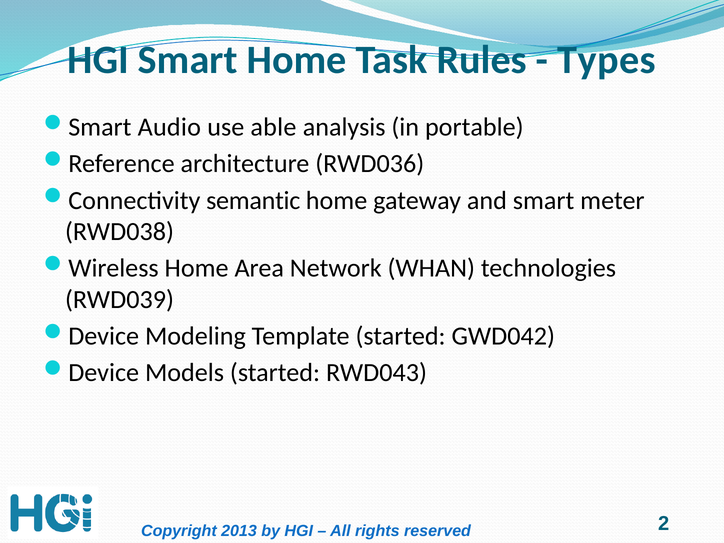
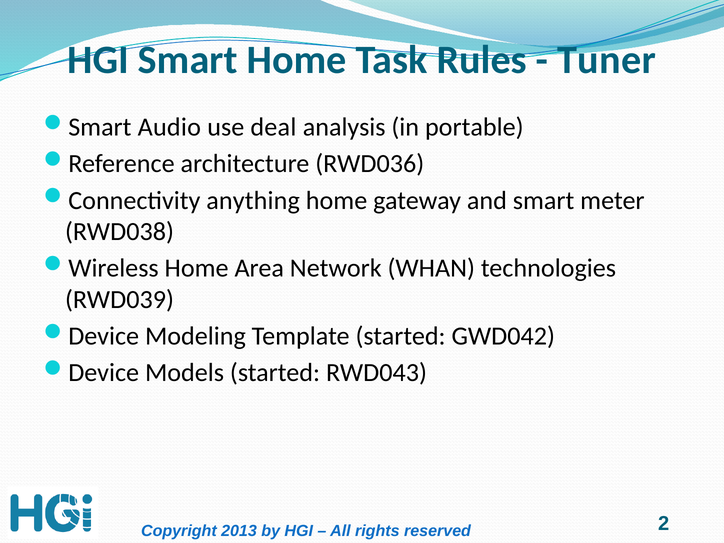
Types: Types -> Tuner (607, 60)
able: able -> deal (273, 127)
semantic: semantic -> anything (253, 200)
